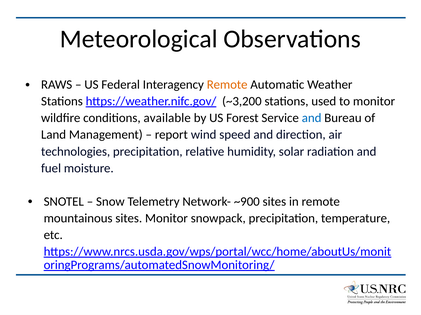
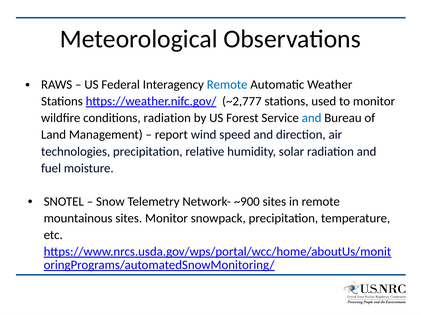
Remote colour: orange -> blue (227, 85)
~3,200: ~3,200 -> ~2,777 (242, 102)
conditions available: available -> radiation (167, 118)
